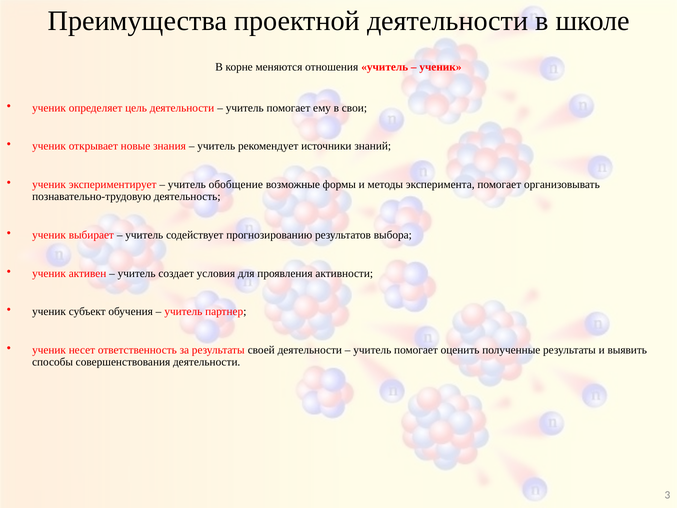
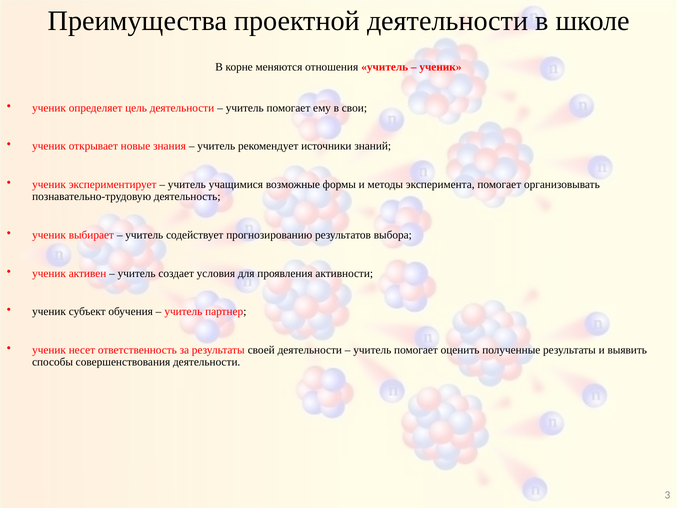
обобщение: обобщение -> учащимися (236, 184)
